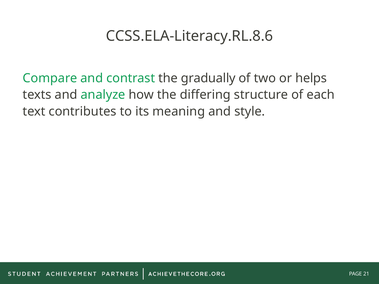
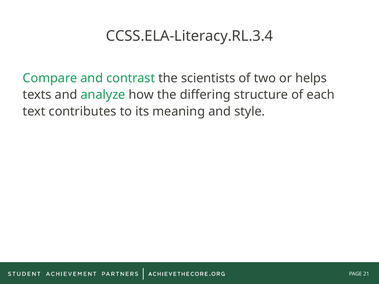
CCSS.ELA-Literacy.RL.8.6: CCSS.ELA-Literacy.RL.8.6 -> CCSS.ELA-Literacy.RL.3.4 (190, 36)
gradually: gradually -> scientists (208, 78)
